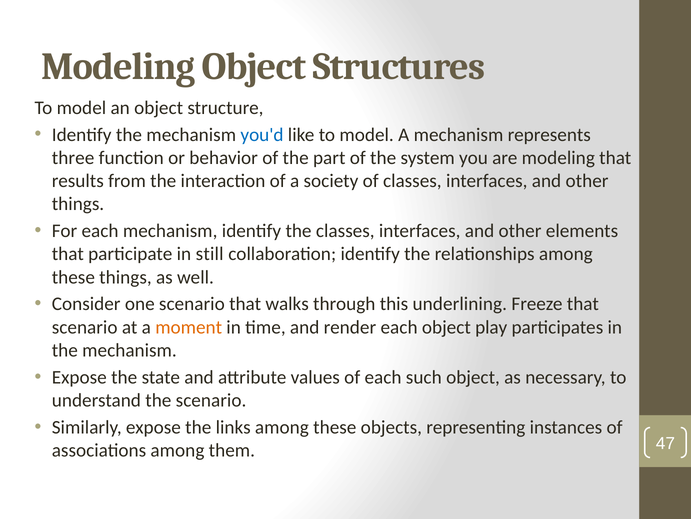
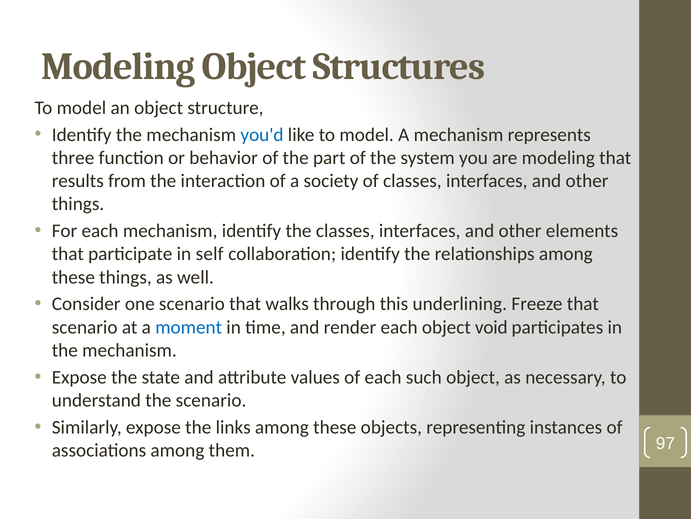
still: still -> self (210, 254)
moment colour: orange -> blue (189, 327)
play: play -> void (491, 327)
47: 47 -> 97 (665, 443)
